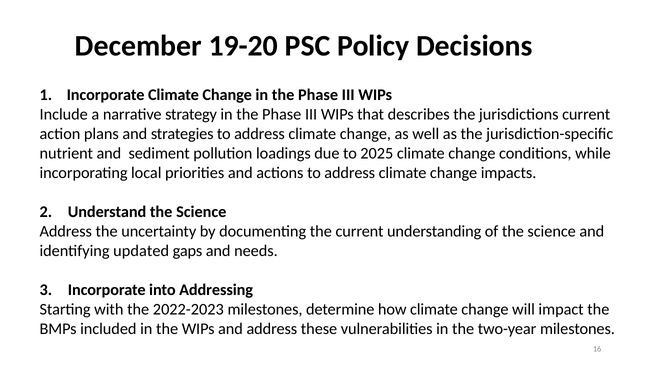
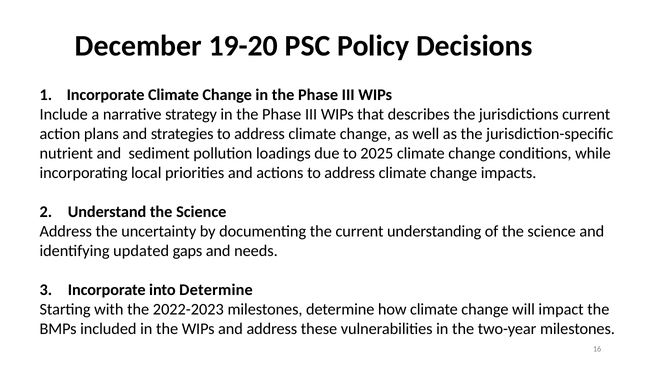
into Addressing: Addressing -> Determine (216, 290)
